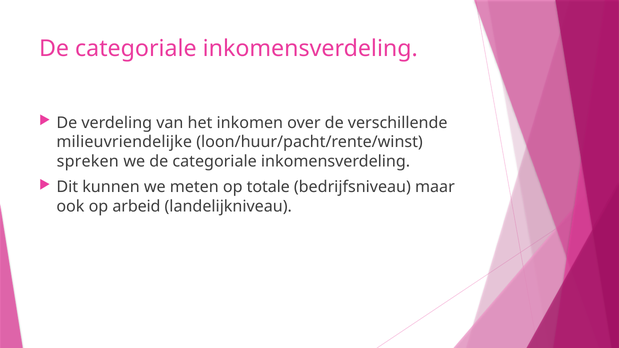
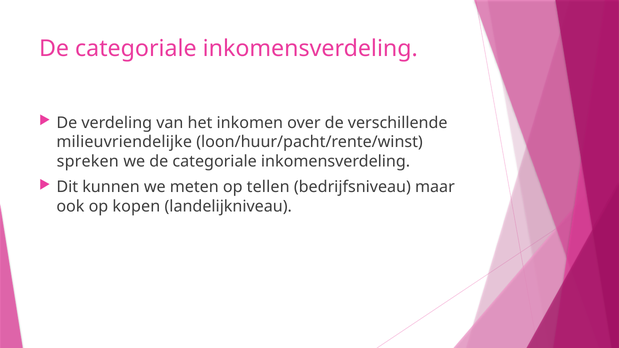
totale: totale -> tellen (268, 187)
arbeid: arbeid -> kopen (136, 207)
